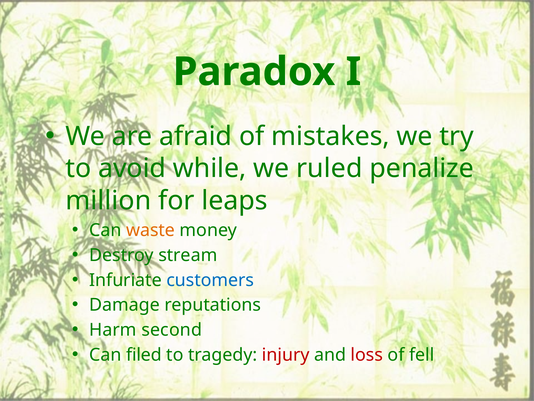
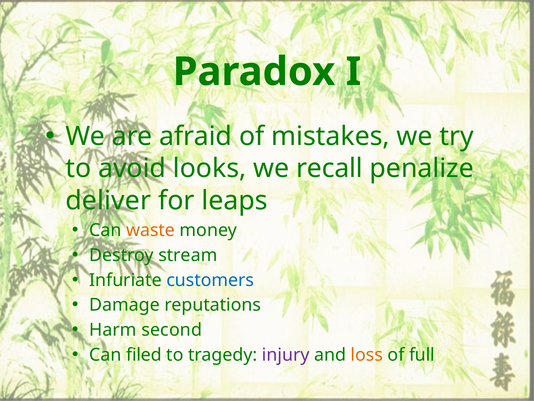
while: while -> looks (210, 168)
ruled: ruled -> recall (329, 168)
million: million -> deliver (108, 200)
injury colour: red -> purple (286, 355)
loss colour: red -> orange (367, 355)
fell: fell -> full (422, 355)
